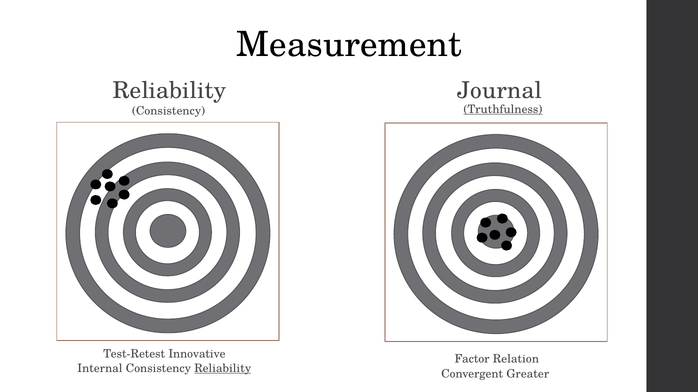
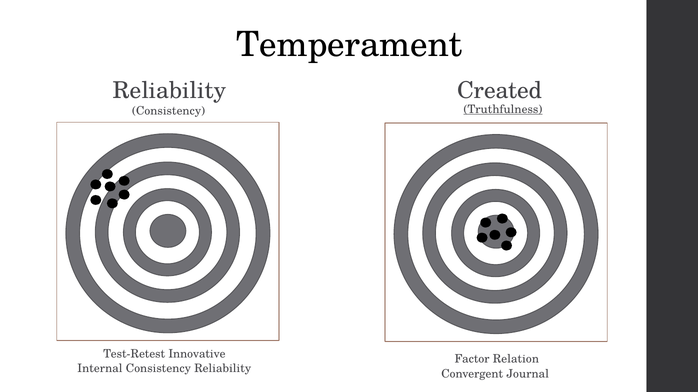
Measurement: Measurement -> Temperament (349, 45)
Journal: Journal -> Created (500, 91)
Reliability underline: present -> none (223, 369)
Greater: Greater -> Journal (528, 374)
